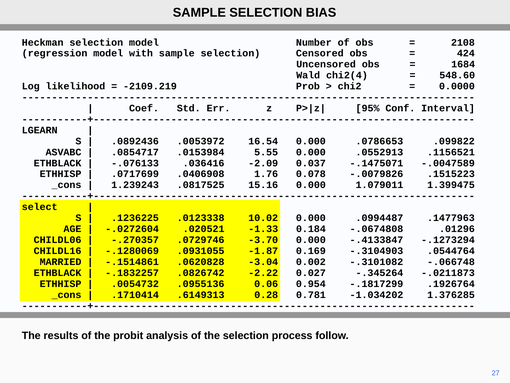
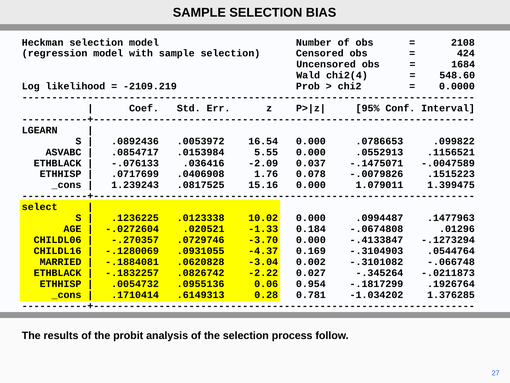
-1.87: -1.87 -> -4.37 (263, 251)
-.1514861: -.1514861 -> -.1884081 (132, 262)
